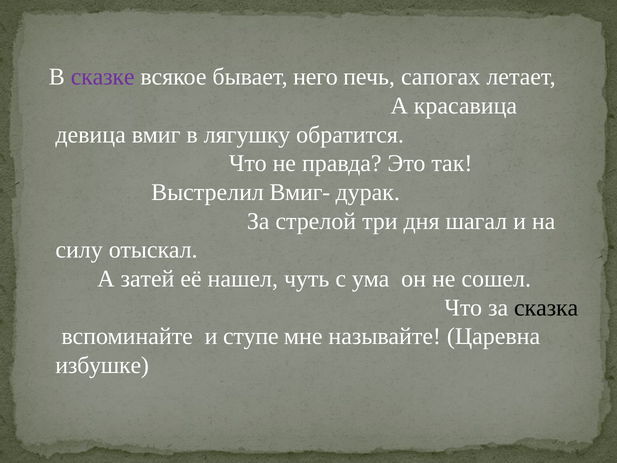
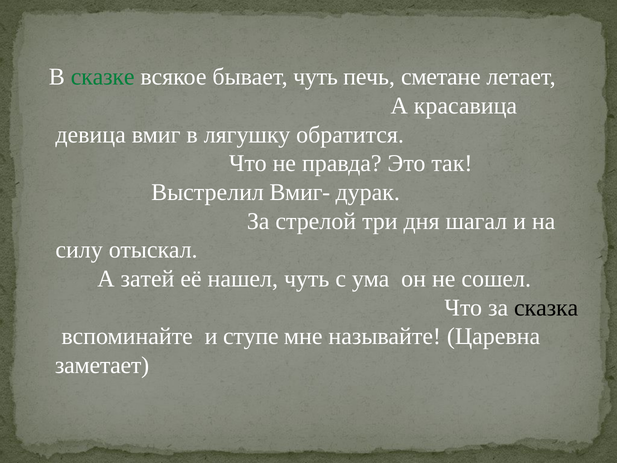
сказке colour: purple -> green (103, 77)
бывает него: него -> чуть (316, 77)
сапогах: сапогах -> сметане (441, 77)
избушке: избушке -> заметает (102, 365)
